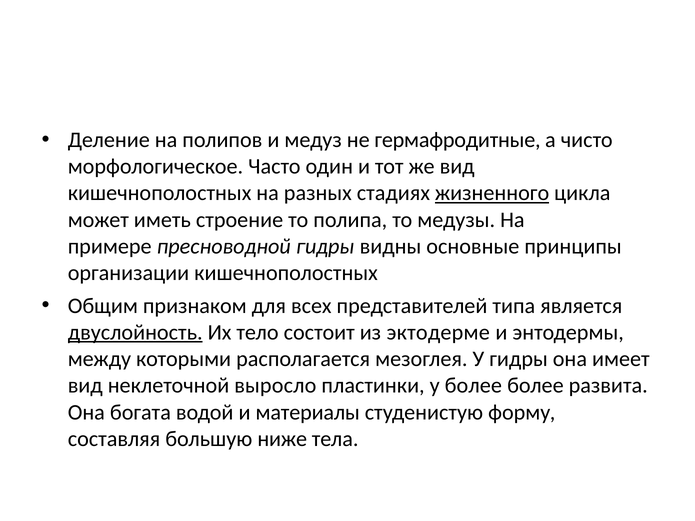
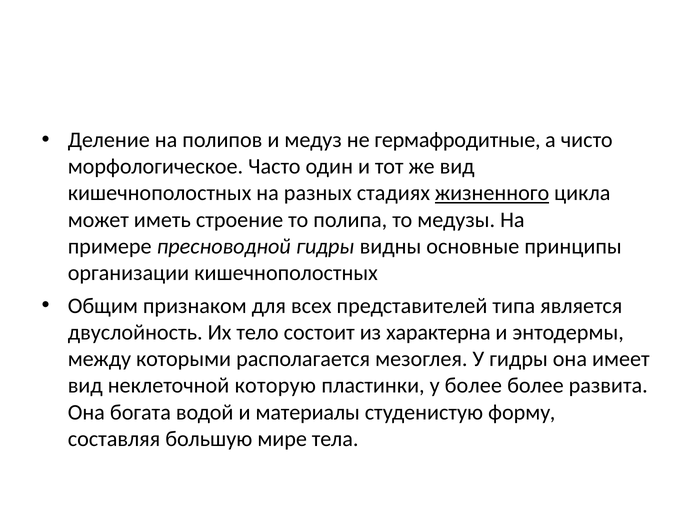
двуслойность underline: present -> none (135, 333)
эктодерме: эктодерме -> характерна (438, 333)
выросло: выросло -> которую (275, 386)
ниже: ниже -> мире (282, 439)
